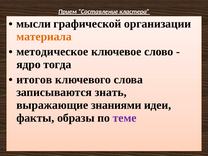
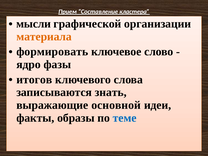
методическое: методическое -> формировать (52, 52)
тогда: тогда -> фазы (57, 64)
знаниями: знаниями -> основной (116, 105)
теме colour: purple -> blue (125, 118)
